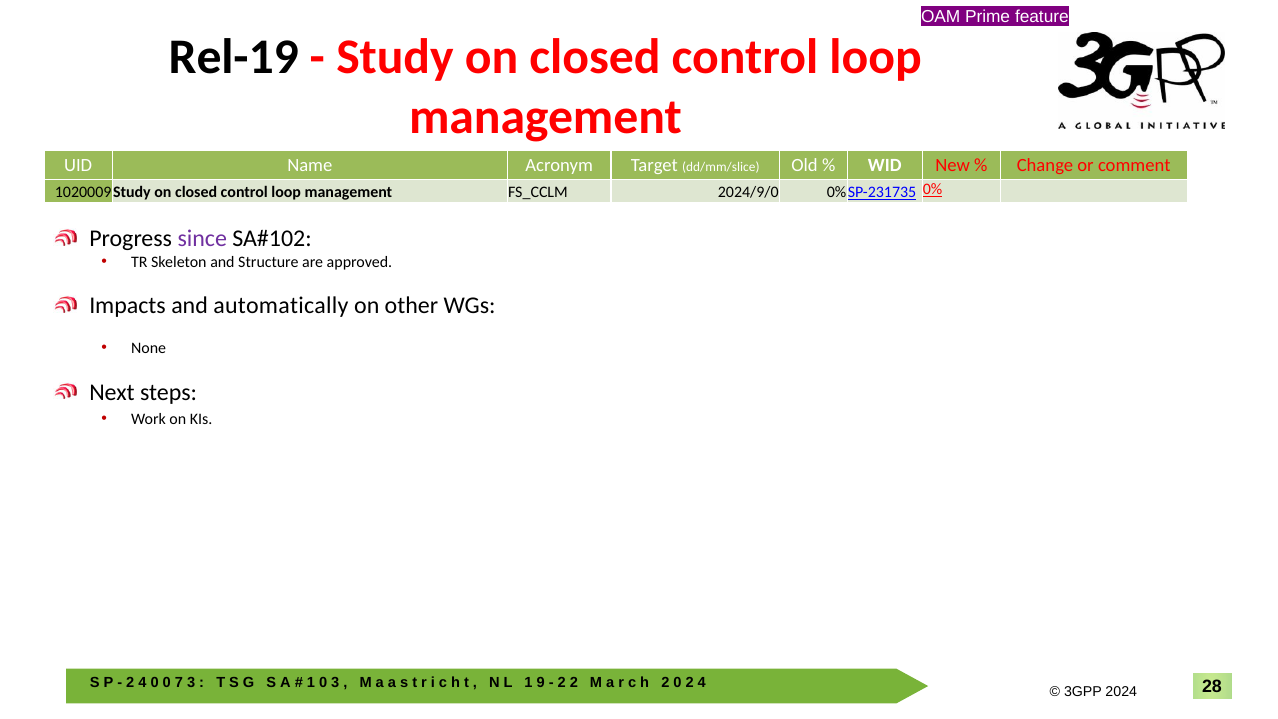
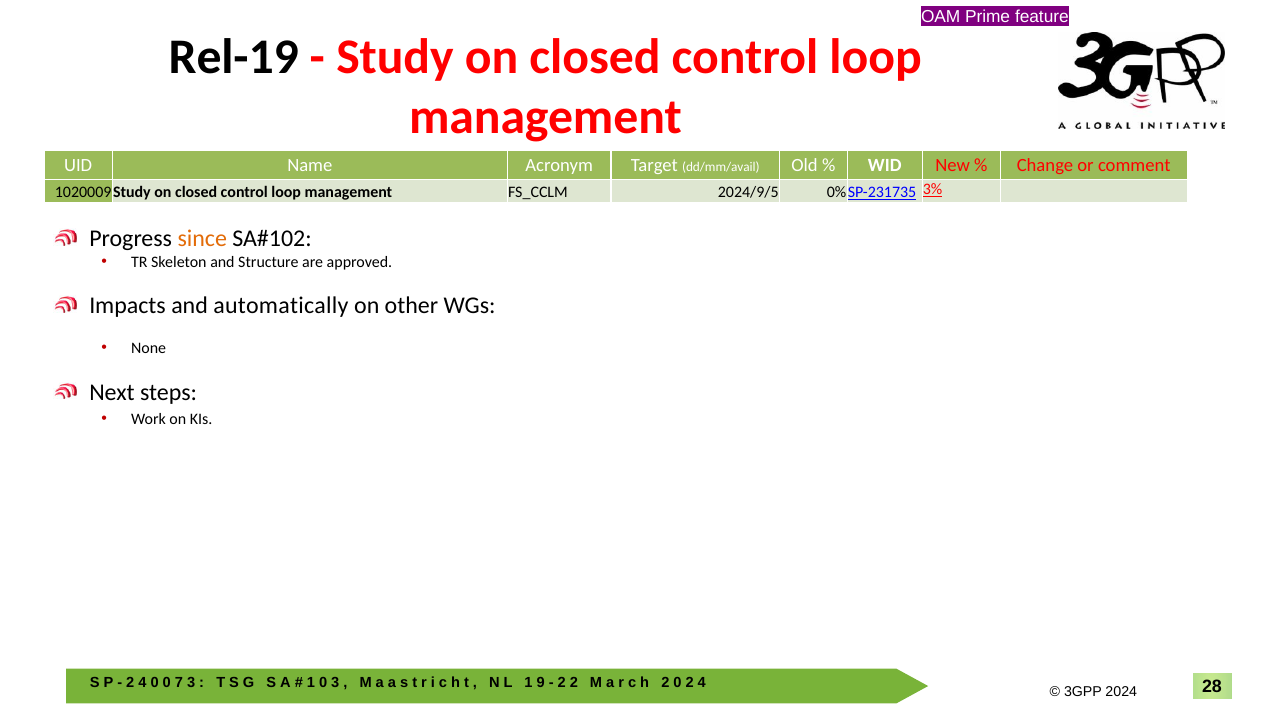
dd/mm/slice: dd/mm/slice -> dd/mm/avail (721, 167)
2024/9/0: 2024/9/0 -> 2024/9/5 (748, 193)
0%: 0% -> 3% (933, 189)
since colour: purple -> orange (202, 239)
